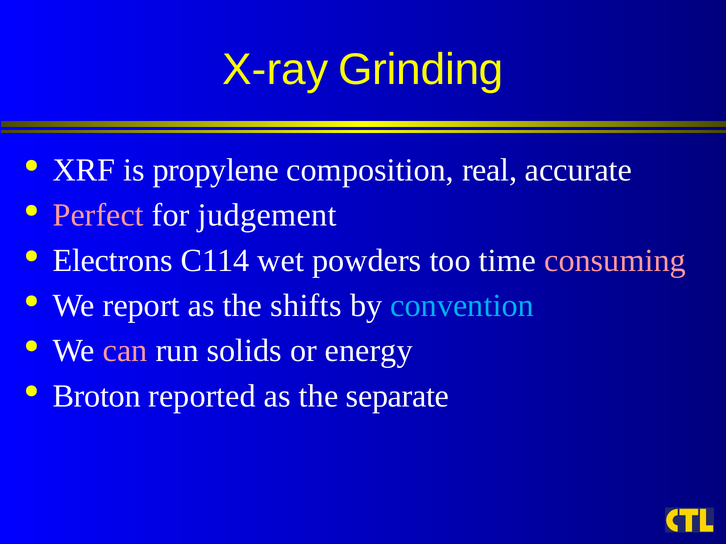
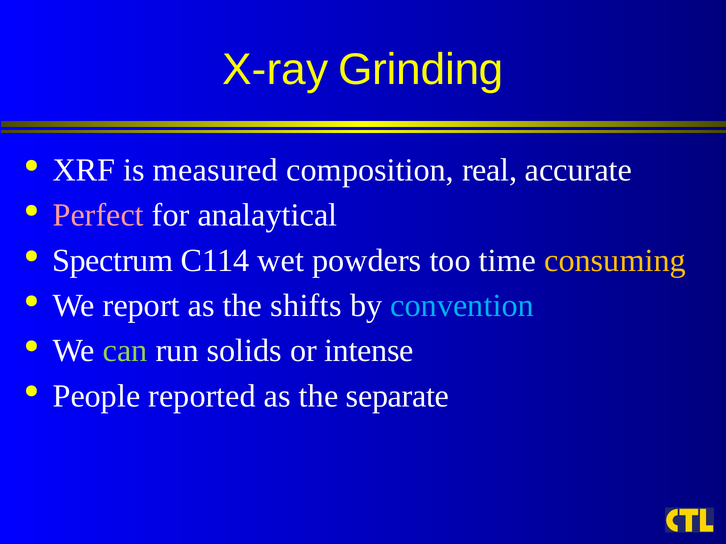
propylene: propylene -> measured (216, 170)
judgement: judgement -> analaytical (267, 216)
Electrons: Electrons -> Spectrum (113, 261)
consuming colour: pink -> yellow (615, 261)
can colour: pink -> light green (125, 351)
energy: energy -> intense (369, 351)
Broton: Broton -> People (96, 396)
